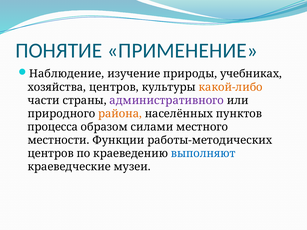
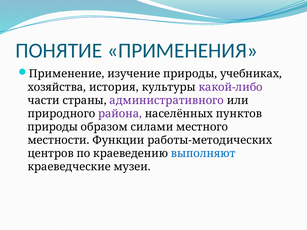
ПРИМЕНЕНИЕ: ПРИМЕНЕНИЕ -> ПРИМЕНЕНИЯ (183, 51)
Наблюдение: Наблюдение -> Применение (67, 74)
хозяйства центров: центров -> история (114, 87)
какой-либо colour: orange -> purple (231, 87)
района colour: orange -> purple (120, 114)
процесса: процесса -> природы (53, 127)
